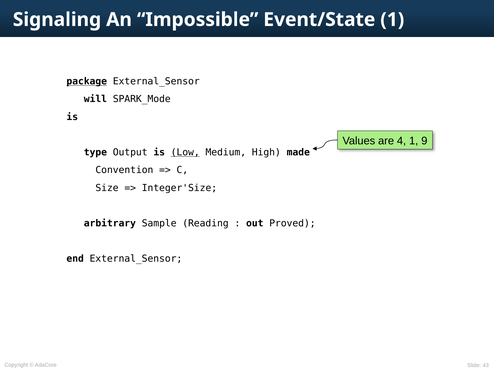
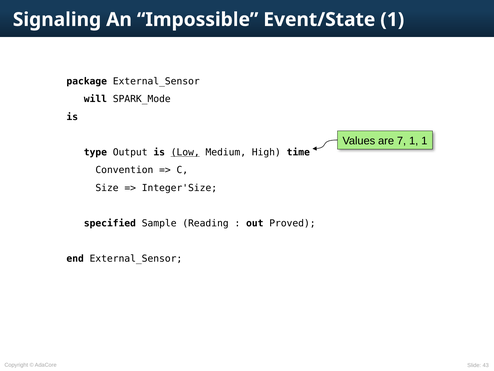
package underline: present -> none (87, 81)
4: 4 -> 7 (402, 141)
1 9: 9 -> 1 (424, 141)
made: made -> time (298, 152)
arbitrary: arbitrary -> specified (110, 223)
